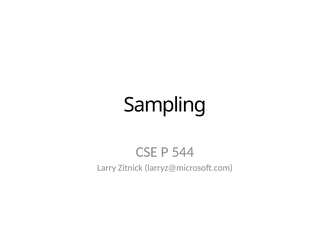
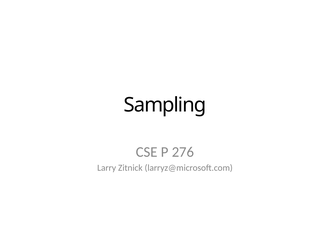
544: 544 -> 276 (183, 152)
